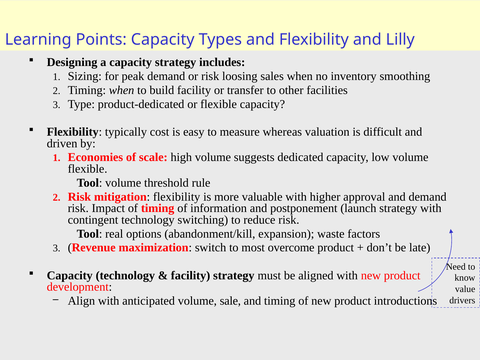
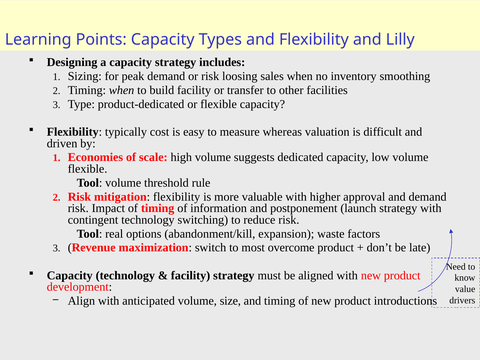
sale: sale -> size (230, 301)
